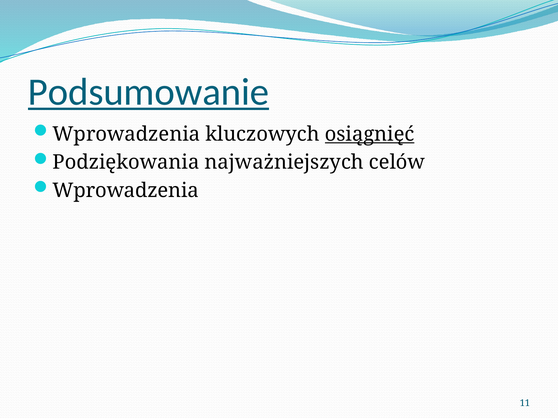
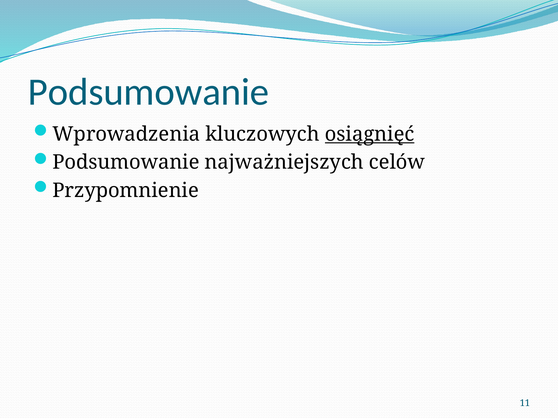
Podsumowanie underline: present -> none (148, 92)
Podziękowania: Podziękowania -> Podsumowanie (126, 163)
Wprowadzenia: Wprowadzenia -> Przypomnienie (126, 191)
